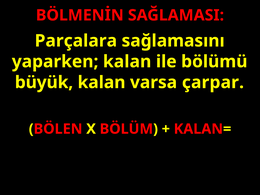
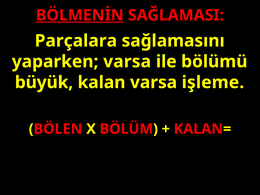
BÖLMENİN underline: none -> present (80, 15)
yaparken kalan: kalan -> varsa (127, 62)
çarpar: çarpar -> işleme (213, 82)
